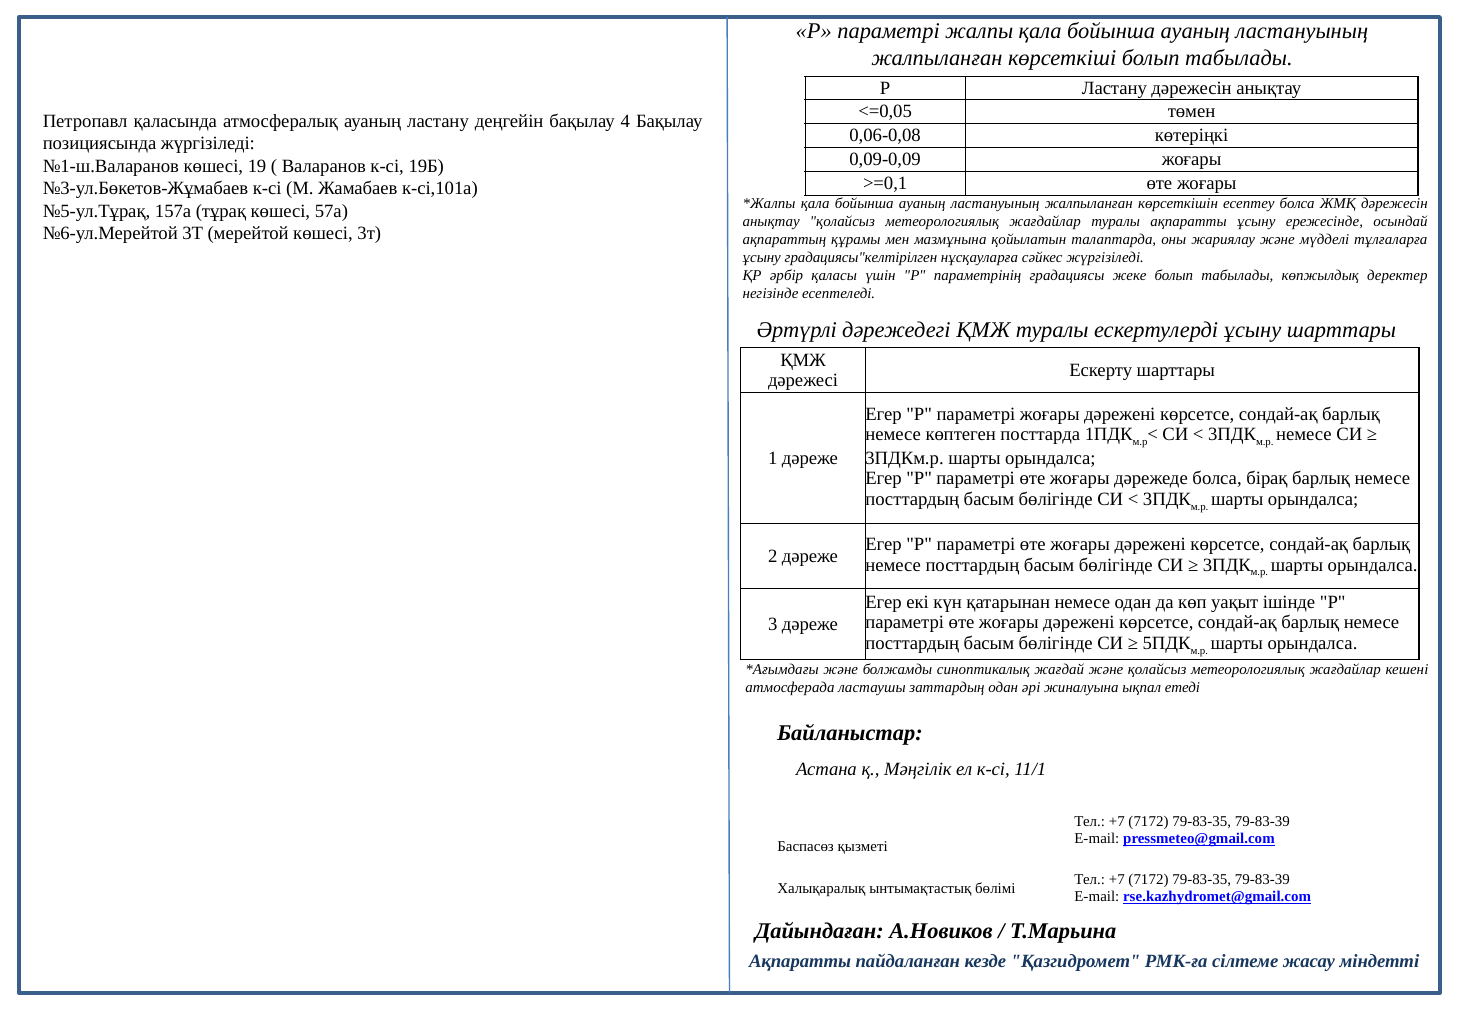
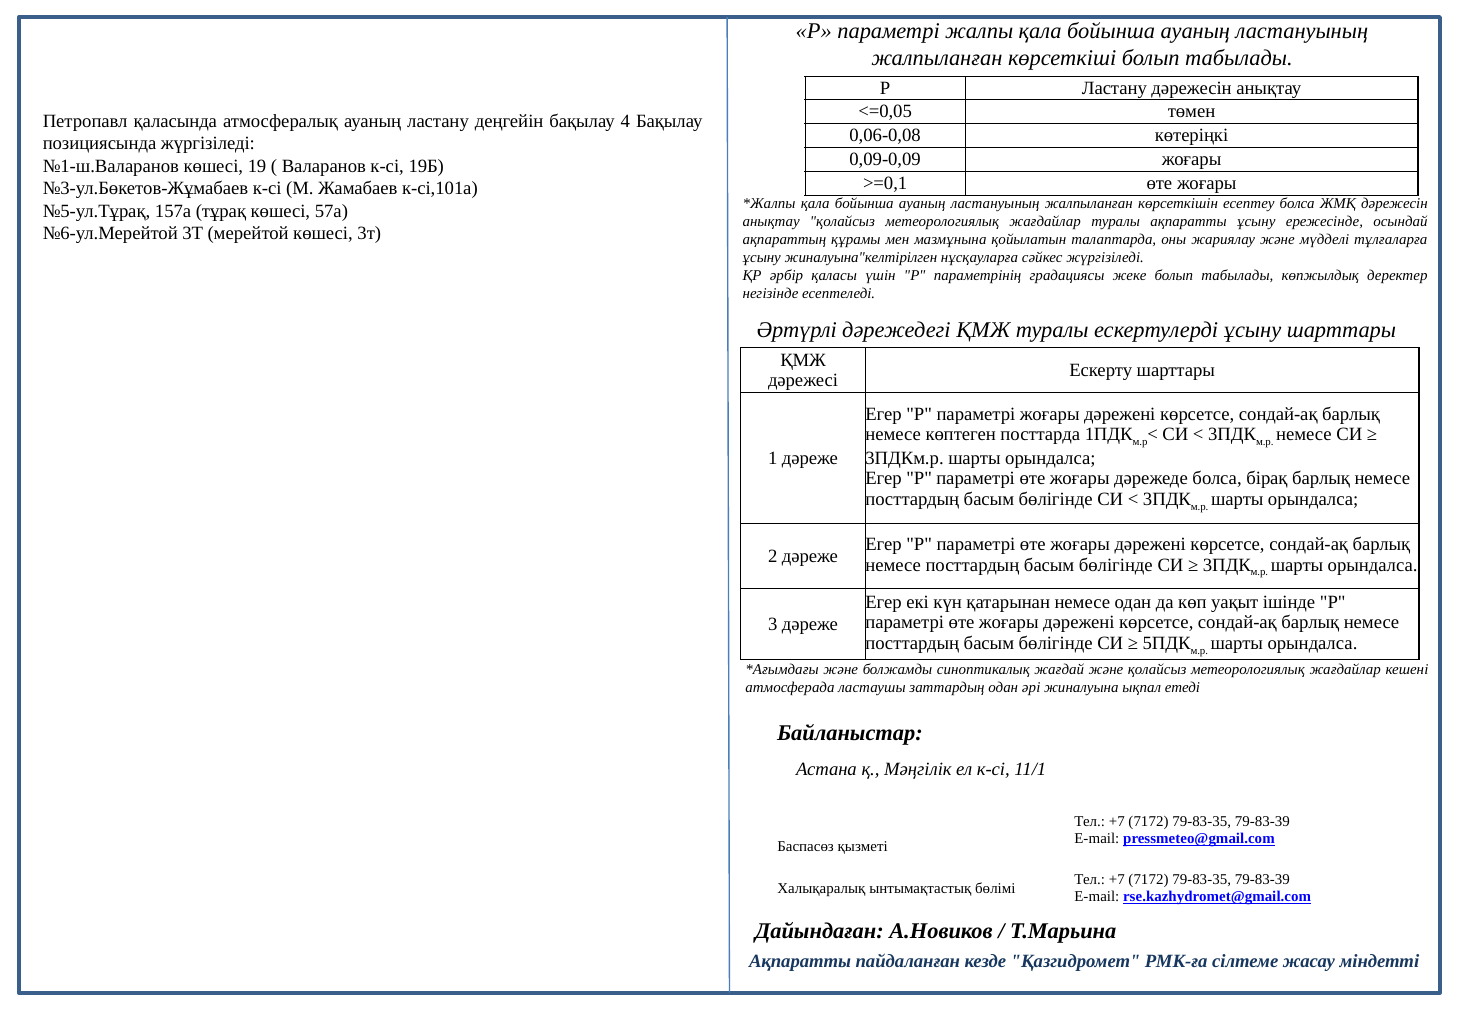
градациясы"келтірілген: градациясы"келтірілген -> жиналуына"келтірілген (861, 258)
